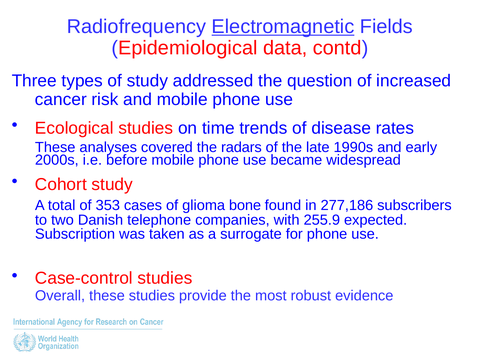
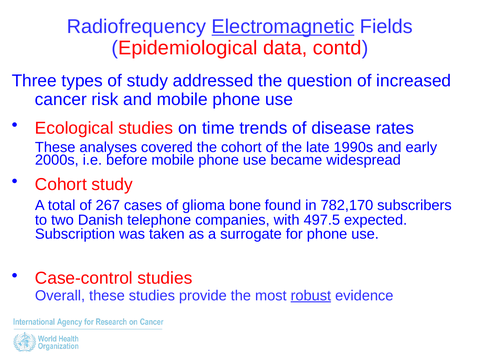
the radars: radars -> cohort (241, 148)
353: 353 -> 267 (108, 206)
277,186: 277,186 -> 782,170 (347, 206)
255.9: 255.9 -> 497.5 (322, 220)
robust underline: none -> present (311, 296)
